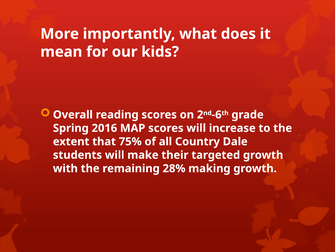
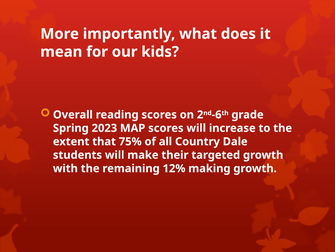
2016: 2016 -> 2023 (104, 128)
28%: 28% -> 12% (174, 168)
